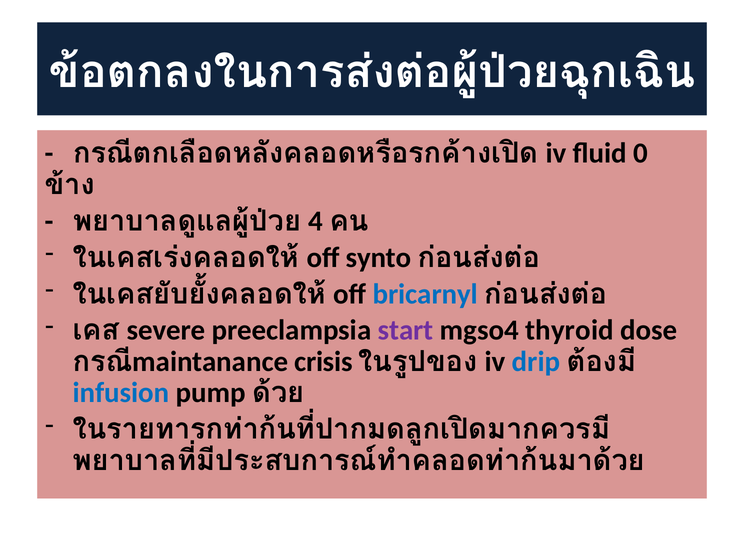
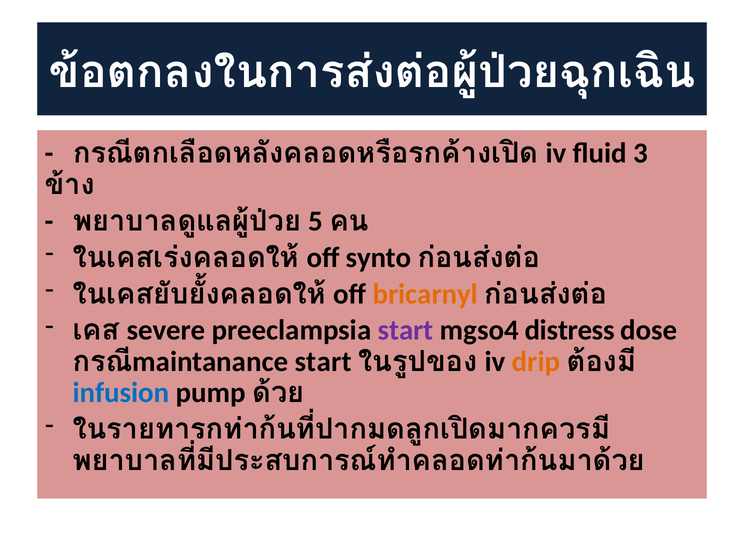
0: 0 -> 3 (641, 153)
4: 4 -> 5 (316, 221)
bricarnyl colour: blue -> orange (425, 294)
thyroid: thyroid -> distress (570, 330)
crisis: crisis -> start (323, 362)
drip colour: blue -> orange (536, 362)
